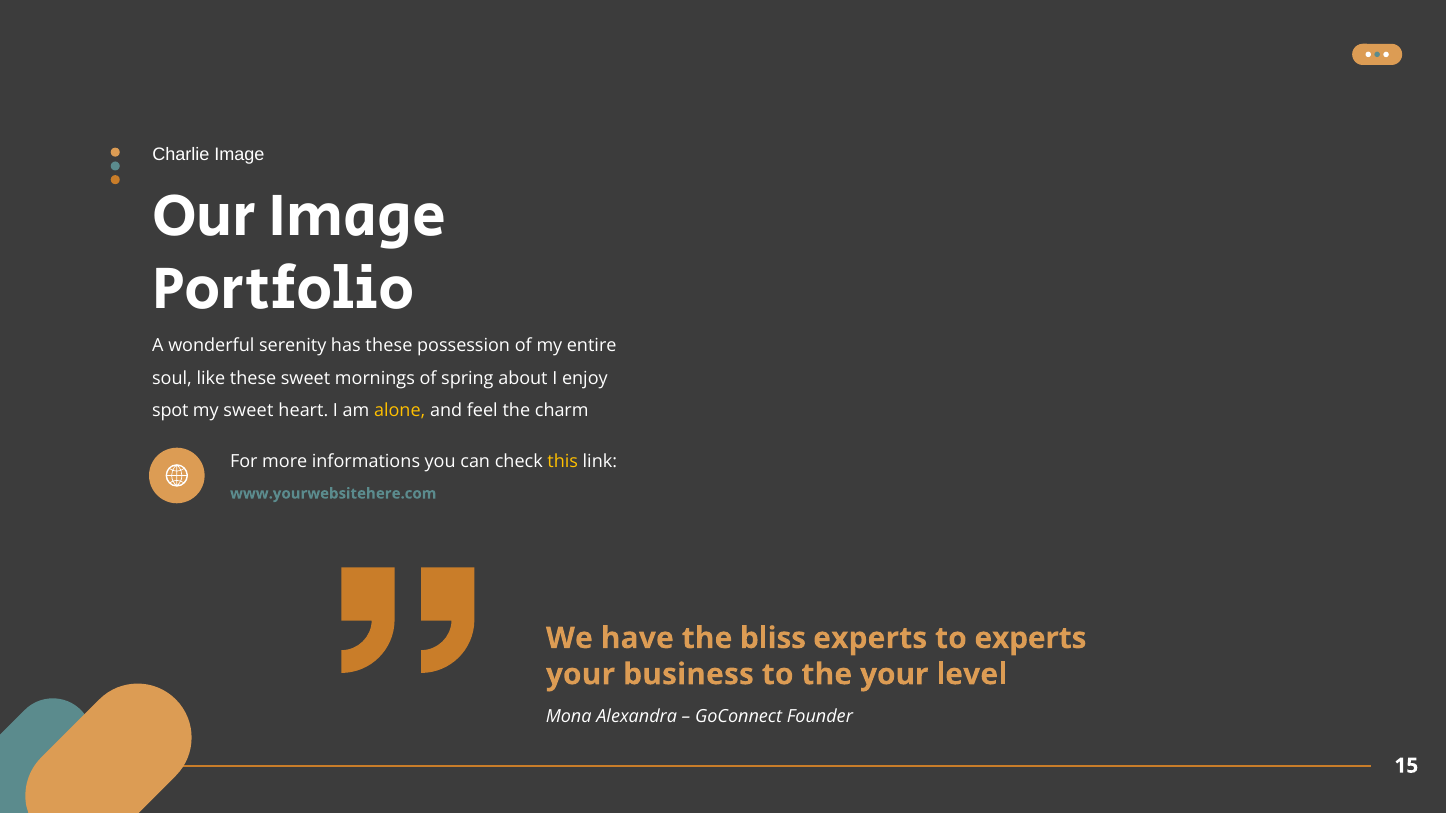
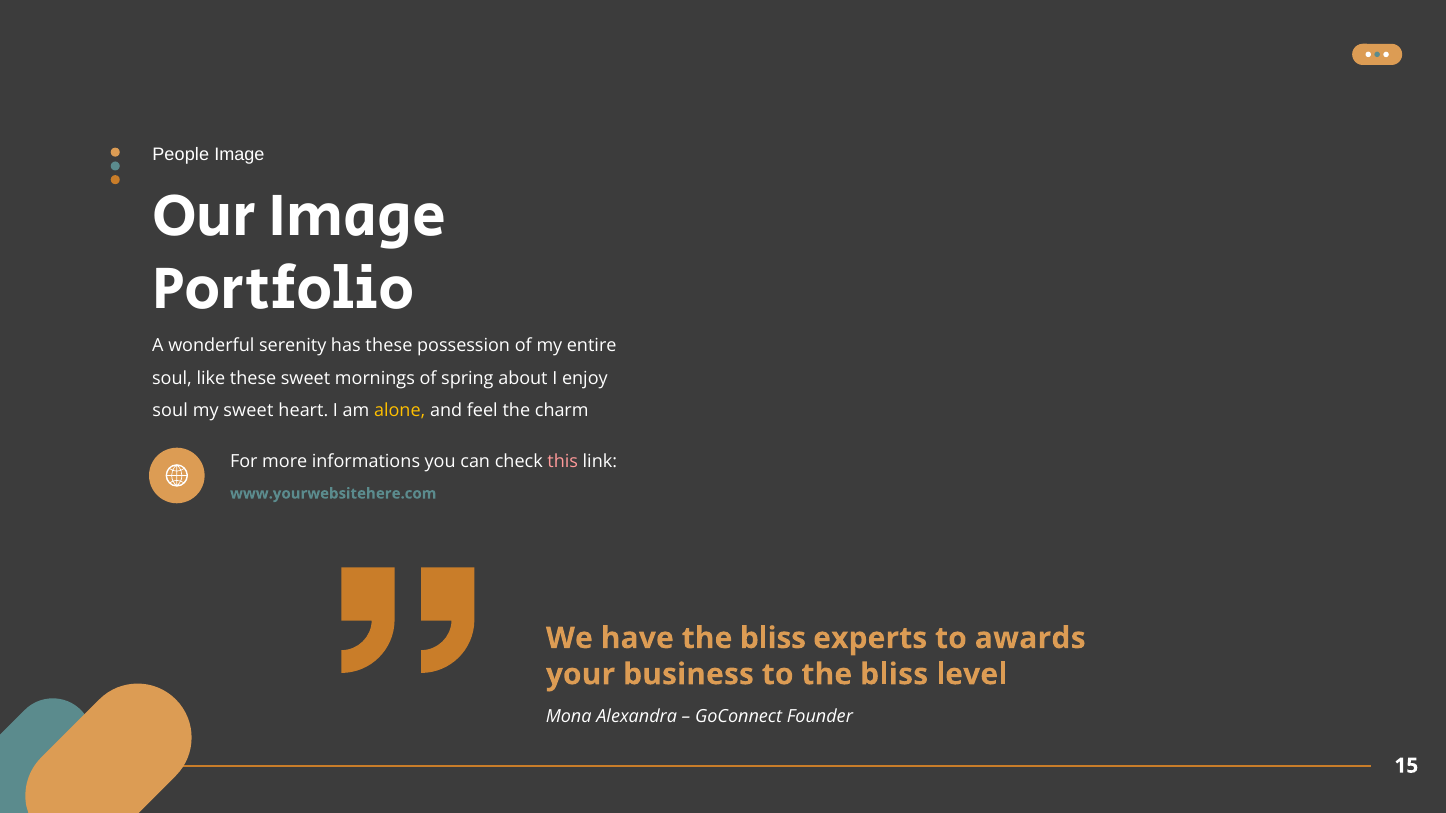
Charlie: Charlie -> People (181, 154)
spot: spot -> soul (170, 411)
this colour: yellow -> pink (563, 462)
to experts: experts -> awards (1030, 638)
to the your: your -> bliss (894, 675)
